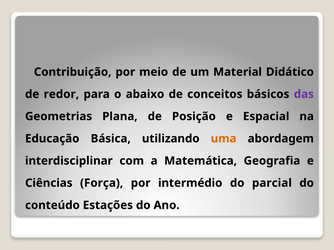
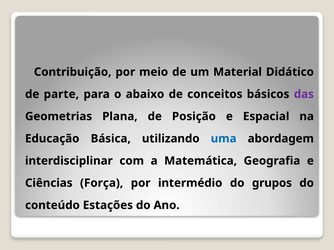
redor: redor -> parte (61, 94)
uma colour: orange -> blue (224, 139)
parcial: parcial -> grupos (272, 183)
